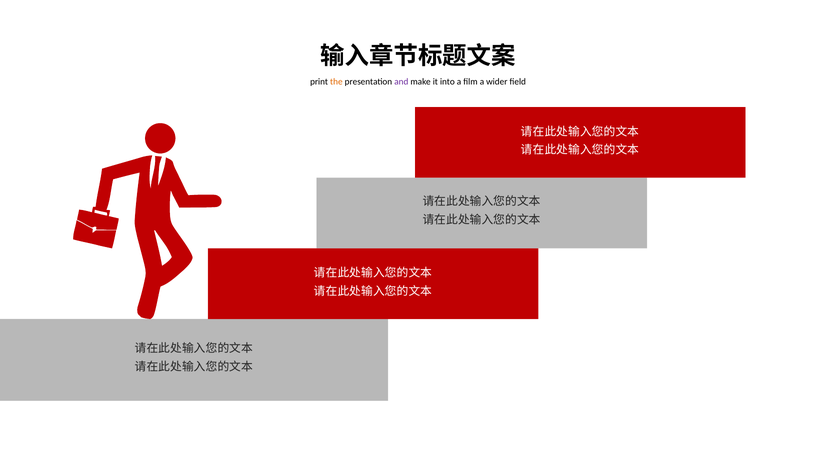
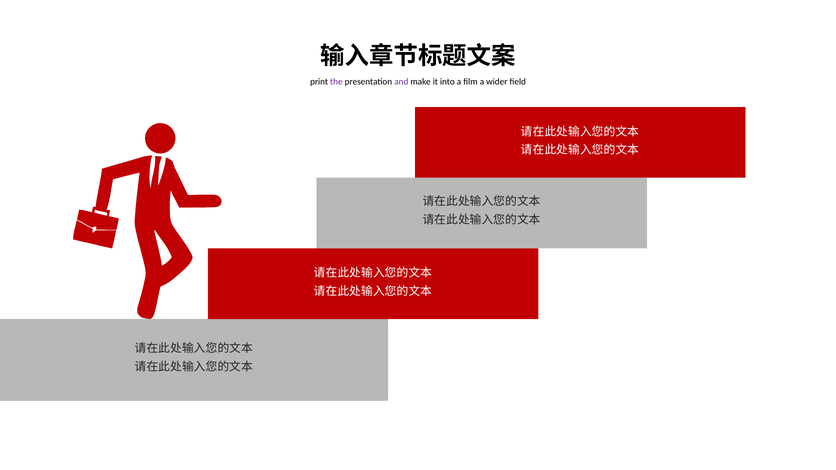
the colour: orange -> purple (336, 82)
